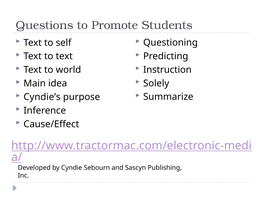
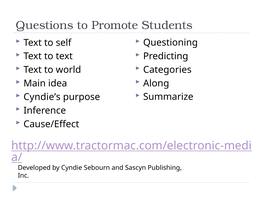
Instruction: Instruction -> Categories (167, 70)
Solely: Solely -> Along (156, 83)
